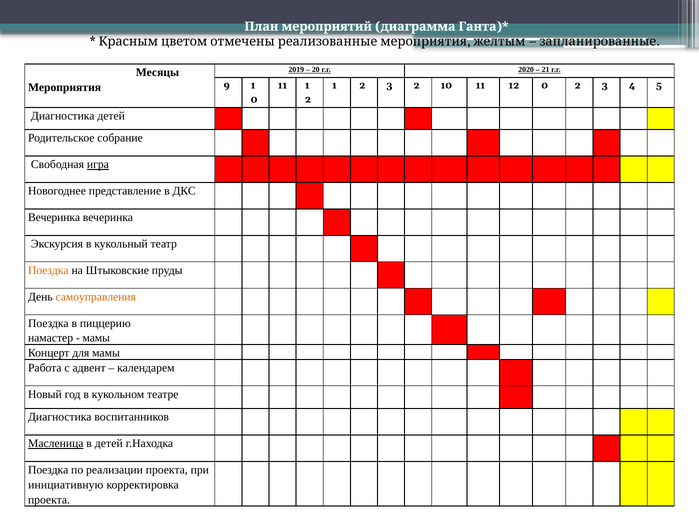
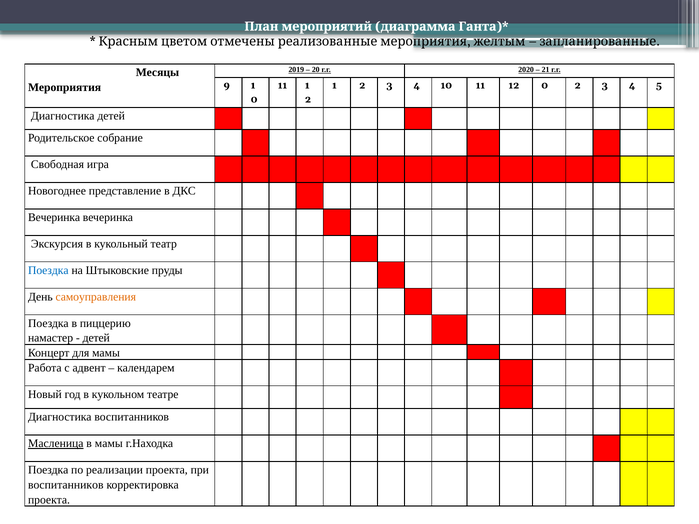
1 2 3 2: 2 -> 4 (417, 85)
игра underline: present -> none (98, 165)
Поездка colour: orange -> blue (48, 270)
мамы: мамы -> детей (96, 338)
в детей: детей -> мамы (109, 444)
инициативную: инициативную -> воспитанников (66, 485)
